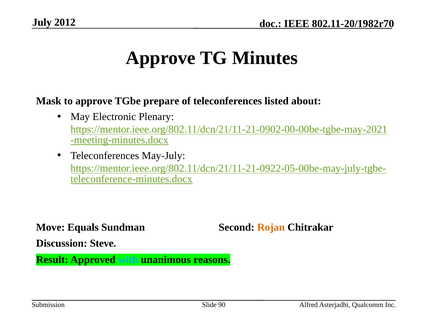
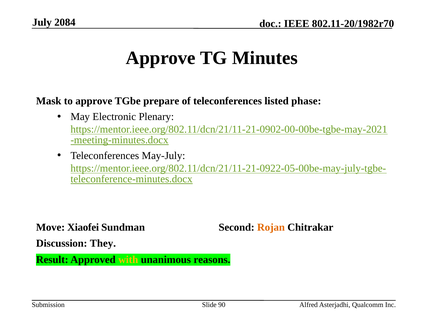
2012: 2012 -> 2084 (65, 22)
about: about -> phase (306, 101)
Equals: Equals -> Xiaofei (83, 227)
Steve: Steve -> They (103, 243)
with colour: light blue -> yellow (128, 260)
